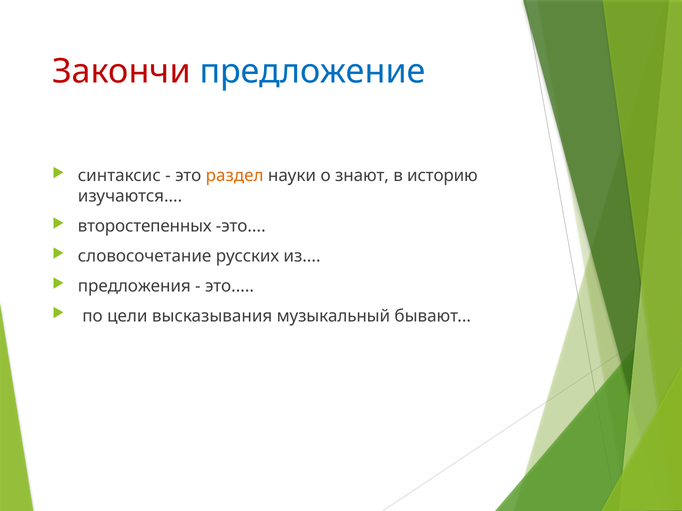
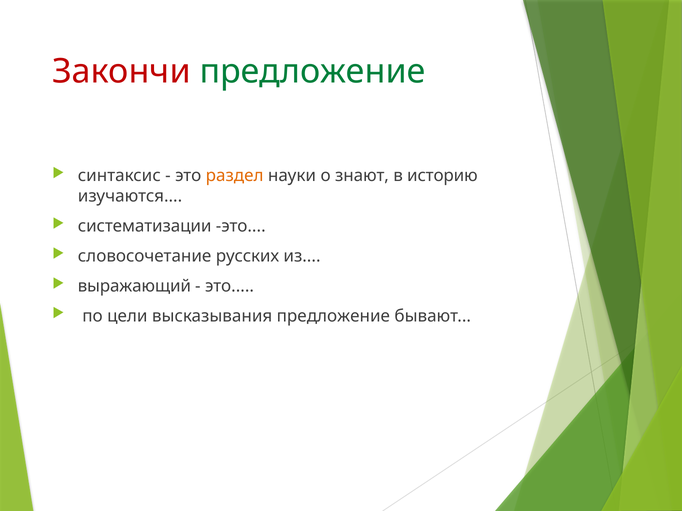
предложение colour: blue -> green (312, 72)
второстепенных: второстепенных -> систематизации (145, 226)
предложения: предложения -> выражающий (134, 286)
высказывания музыкальный: музыкальный -> предложение (333, 316)
